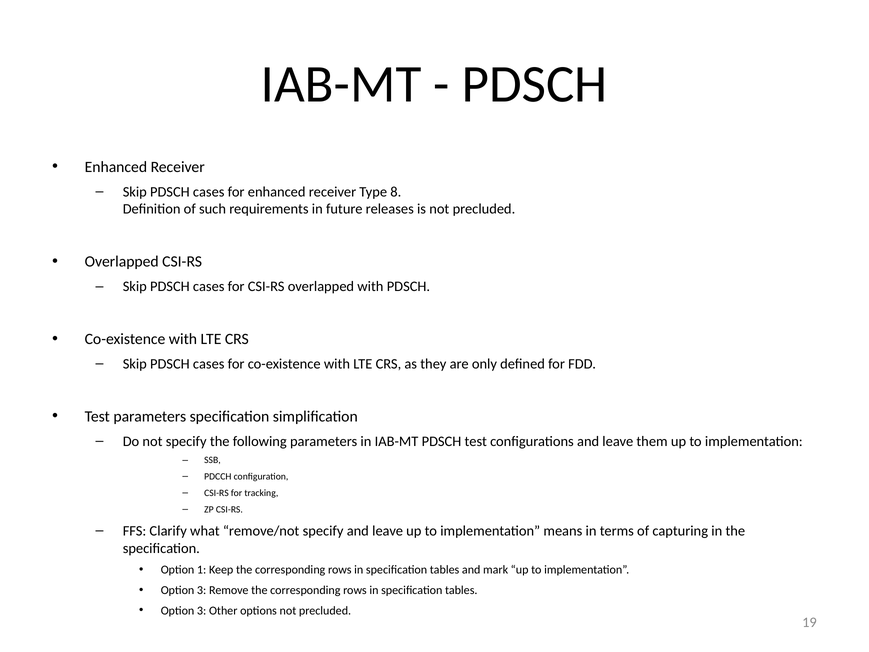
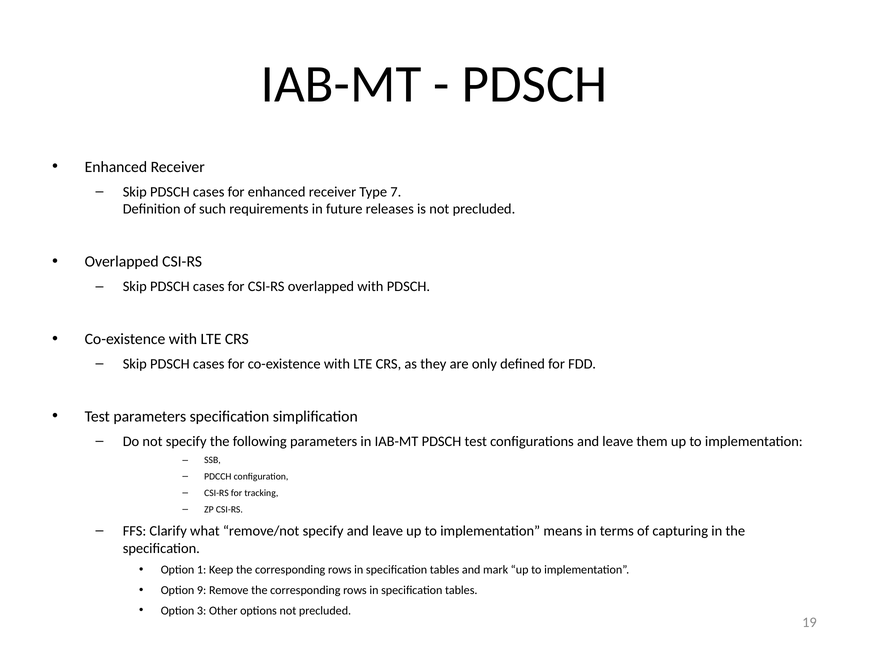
8: 8 -> 7 (396, 192)
3: 3 -> 9 (202, 590)
